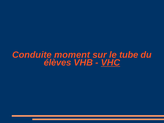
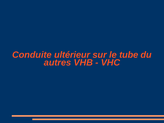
moment: moment -> ultérieur (72, 55)
élèves: élèves -> autres (57, 63)
VHC underline: present -> none (111, 63)
